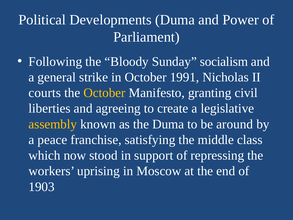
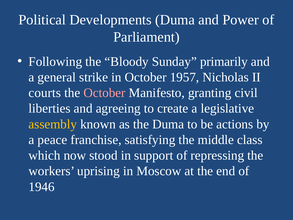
socialism: socialism -> primarily (224, 61)
1991: 1991 -> 1957 (185, 77)
October colour: yellow -> pink (105, 93)
around: around -> actions (235, 124)
1903: 1903 -> 1946 (42, 187)
